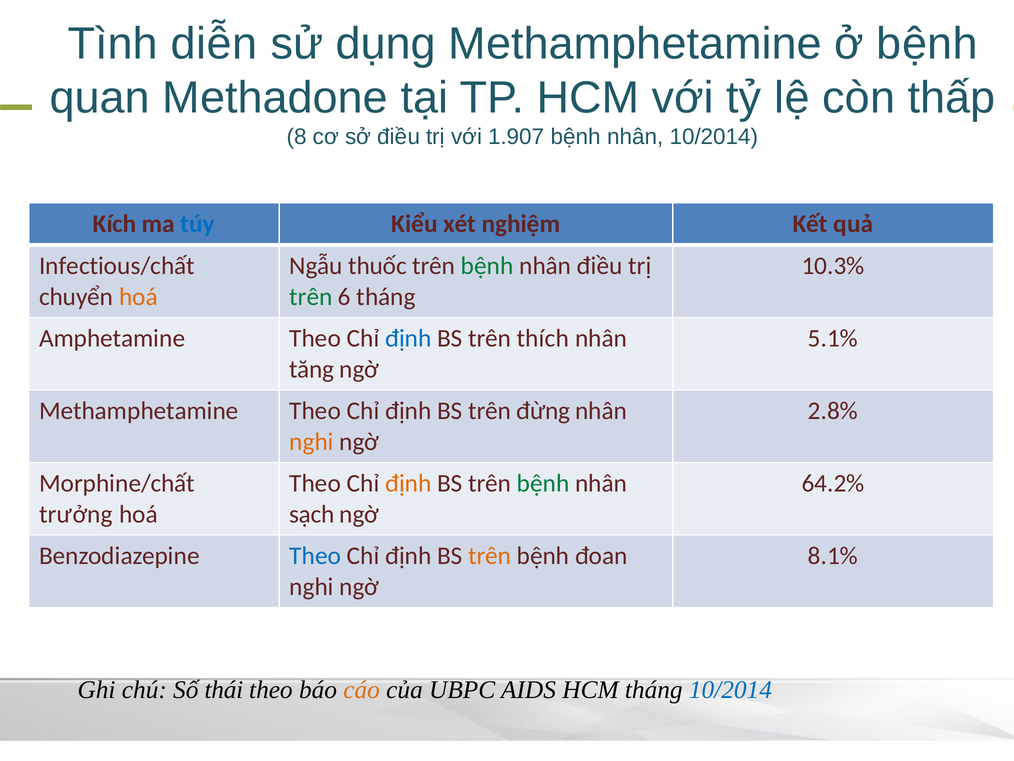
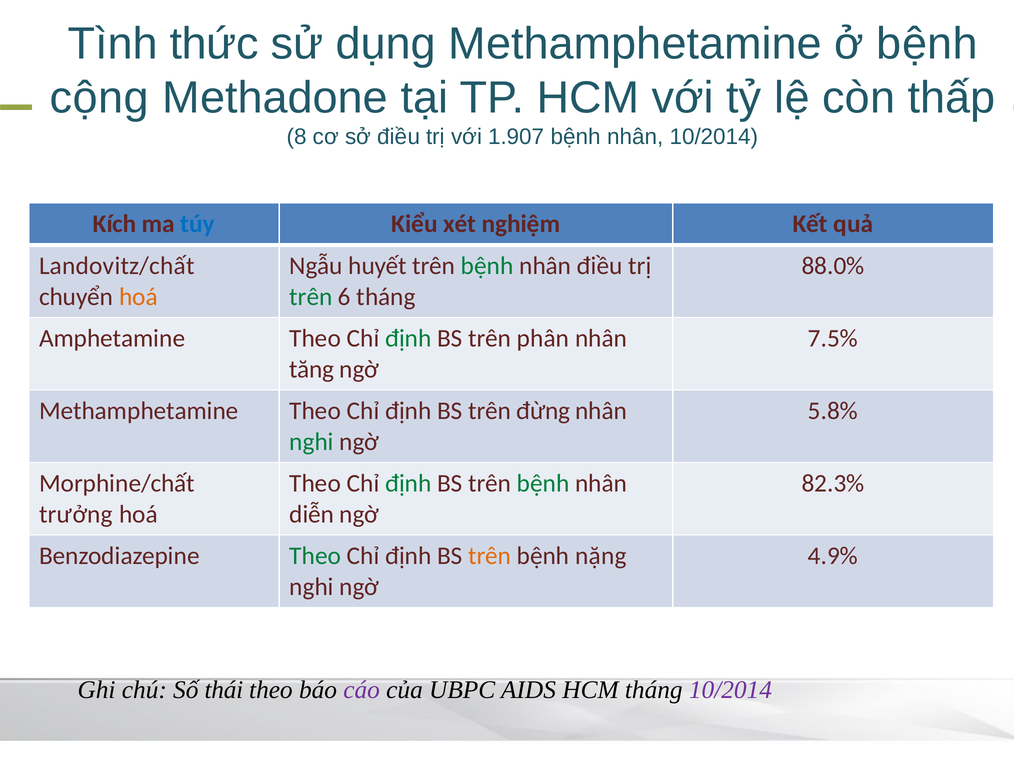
diễn: diễn -> thức (214, 44)
quan: quan -> cộng (100, 98)
Infectious/chất: Infectious/chất -> Landovitz/chất (117, 266)
thuốc: thuốc -> huyết (378, 266)
10.3%: 10.3% -> 88.0% (833, 266)
định colour: blue -> green (408, 338)
thích: thích -> phân (543, 338)
5.1%: 5.1% -> 7.5% (833, 338)
2.8%: 2.8% -> 5.8% (833, 411)
nghi colour: orange -> green (312, 442)
định colour: orange -> green (408, 483)
64.2%: 64.2% -> 82.3% (833, 483)
sạch: sạch -> diễn (312, 514)
Theo colour: blue -> green (315, 556)
đoan: đoan -> nặng (601, 556)
8.1%: 8.1% -> 4.9% (833, 556)
cáo colour: orange -> purple (362, 689)
10/2014 colour: blue -> purple (730, 689)
